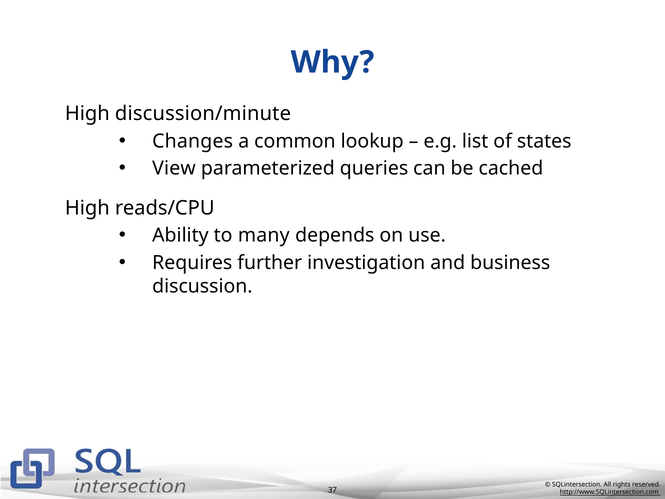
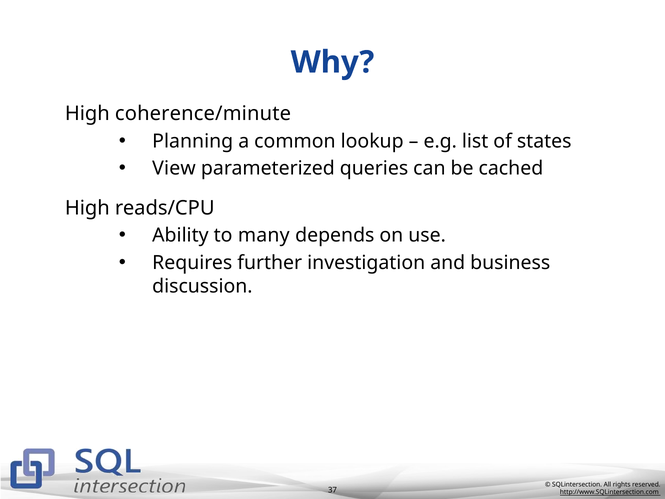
discussion/minute: discussion/minute -> coherence/minute (203, 114)
Changes: Changes -> Planning (193, 141)
